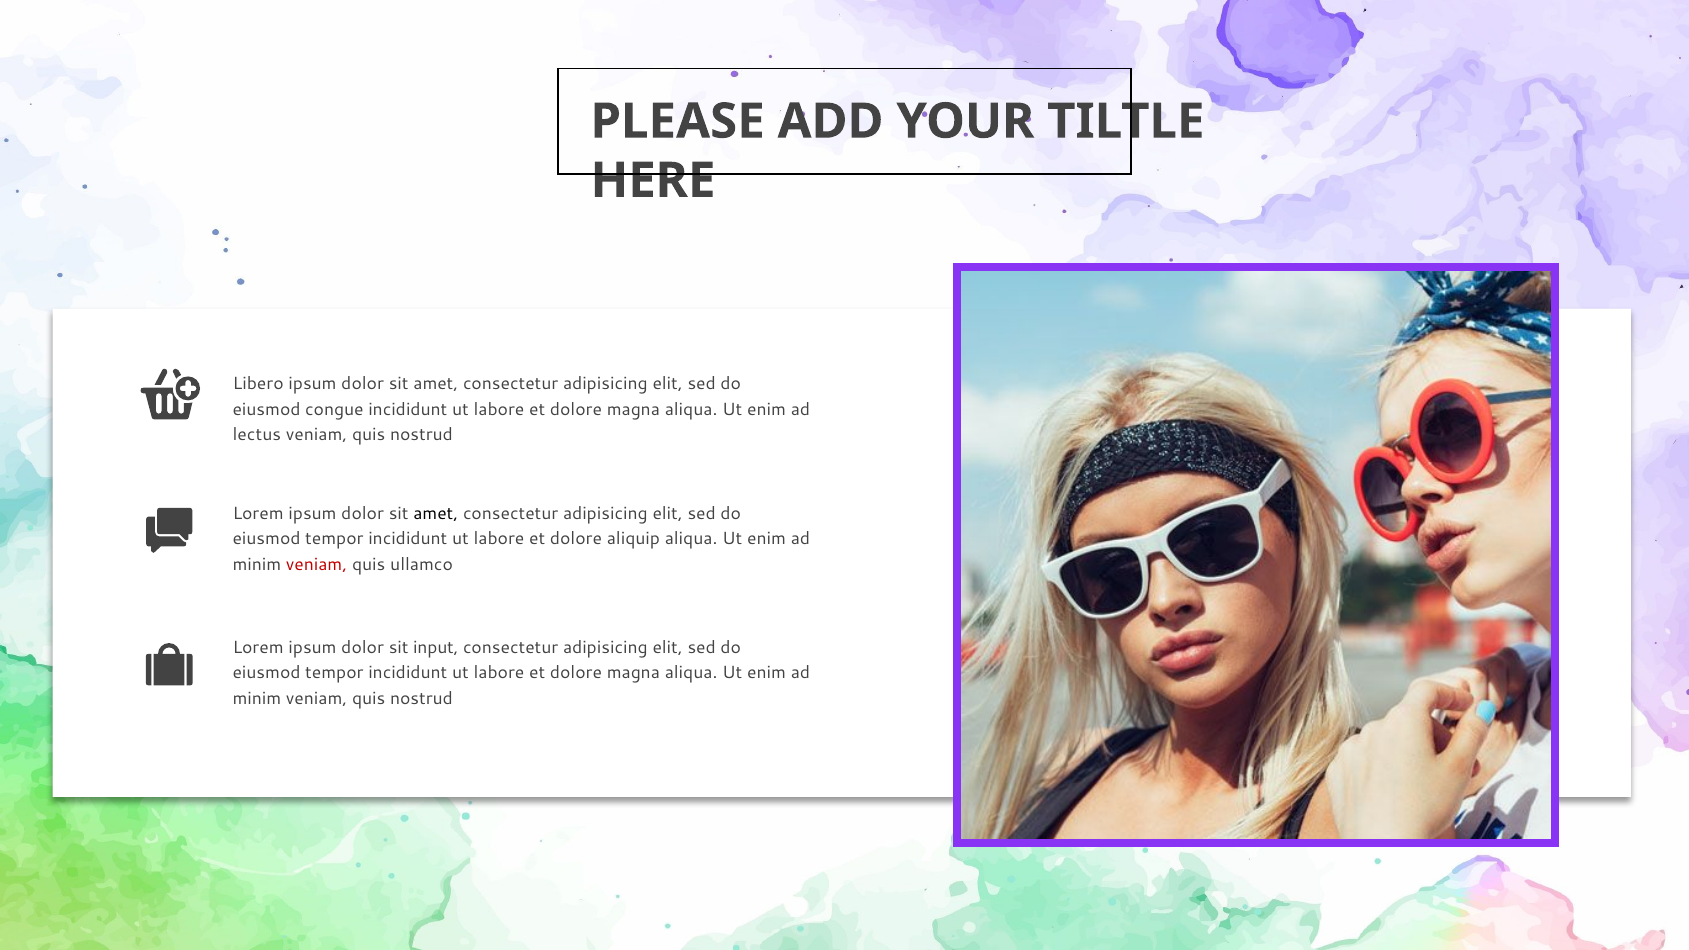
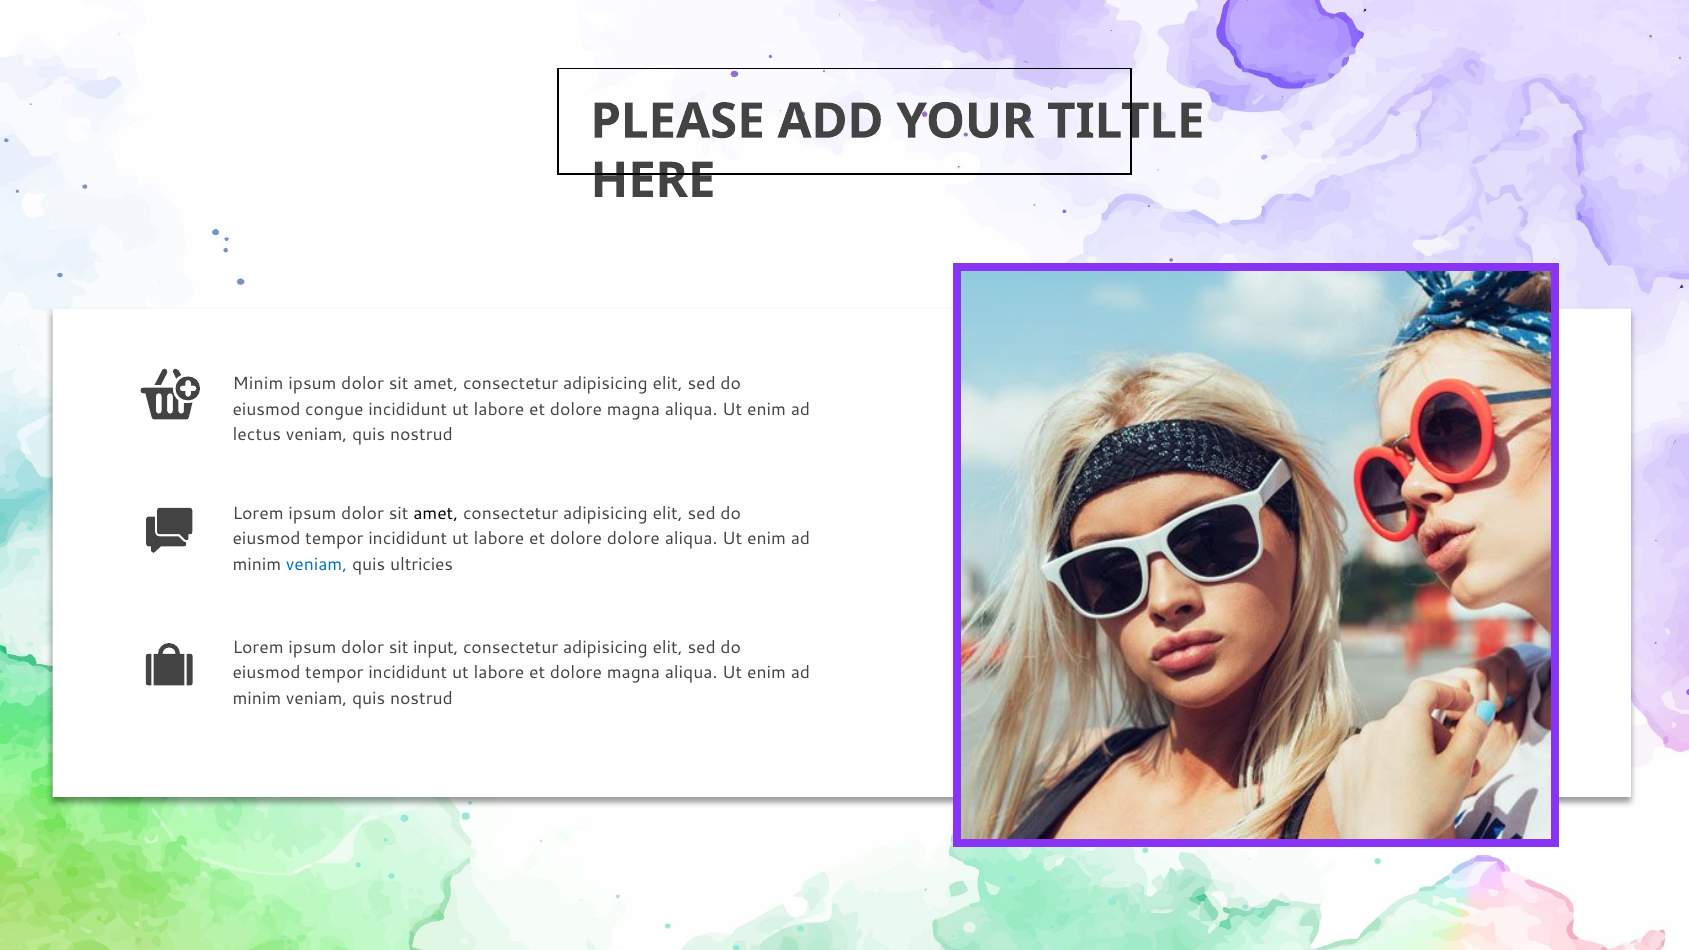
Libero: Libero -> Minim (258, 384)
dolore aliquip: aliquip -> dolore (633, 539)
veniam colour: red -> blue (317, 565)
ullamco: ullamco -> ultricies (422, 565)
